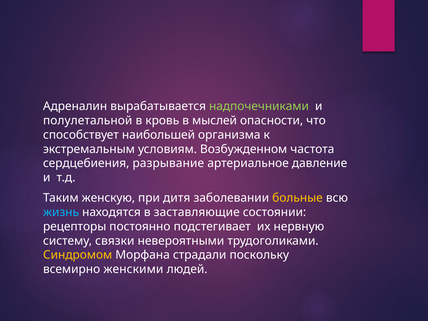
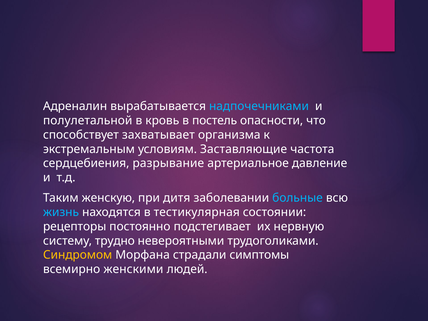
надпочечниками colour: light green -> light blue (259, 106)
мыслей: мыслей -> постель (215, 121)
наибольшей: наибольшей -> захватывает (158, 135)
Возбужденном: Возбужденном -> Заставляющие (244, 149)
больные colour: yellow -> light blue (298, 198)
заставляющие: заставляющие -> тестикулярная (197, 212)
связки: связки -> трудно (115, 241)
поскольку: поскольку -> симптомы (259, 255)
